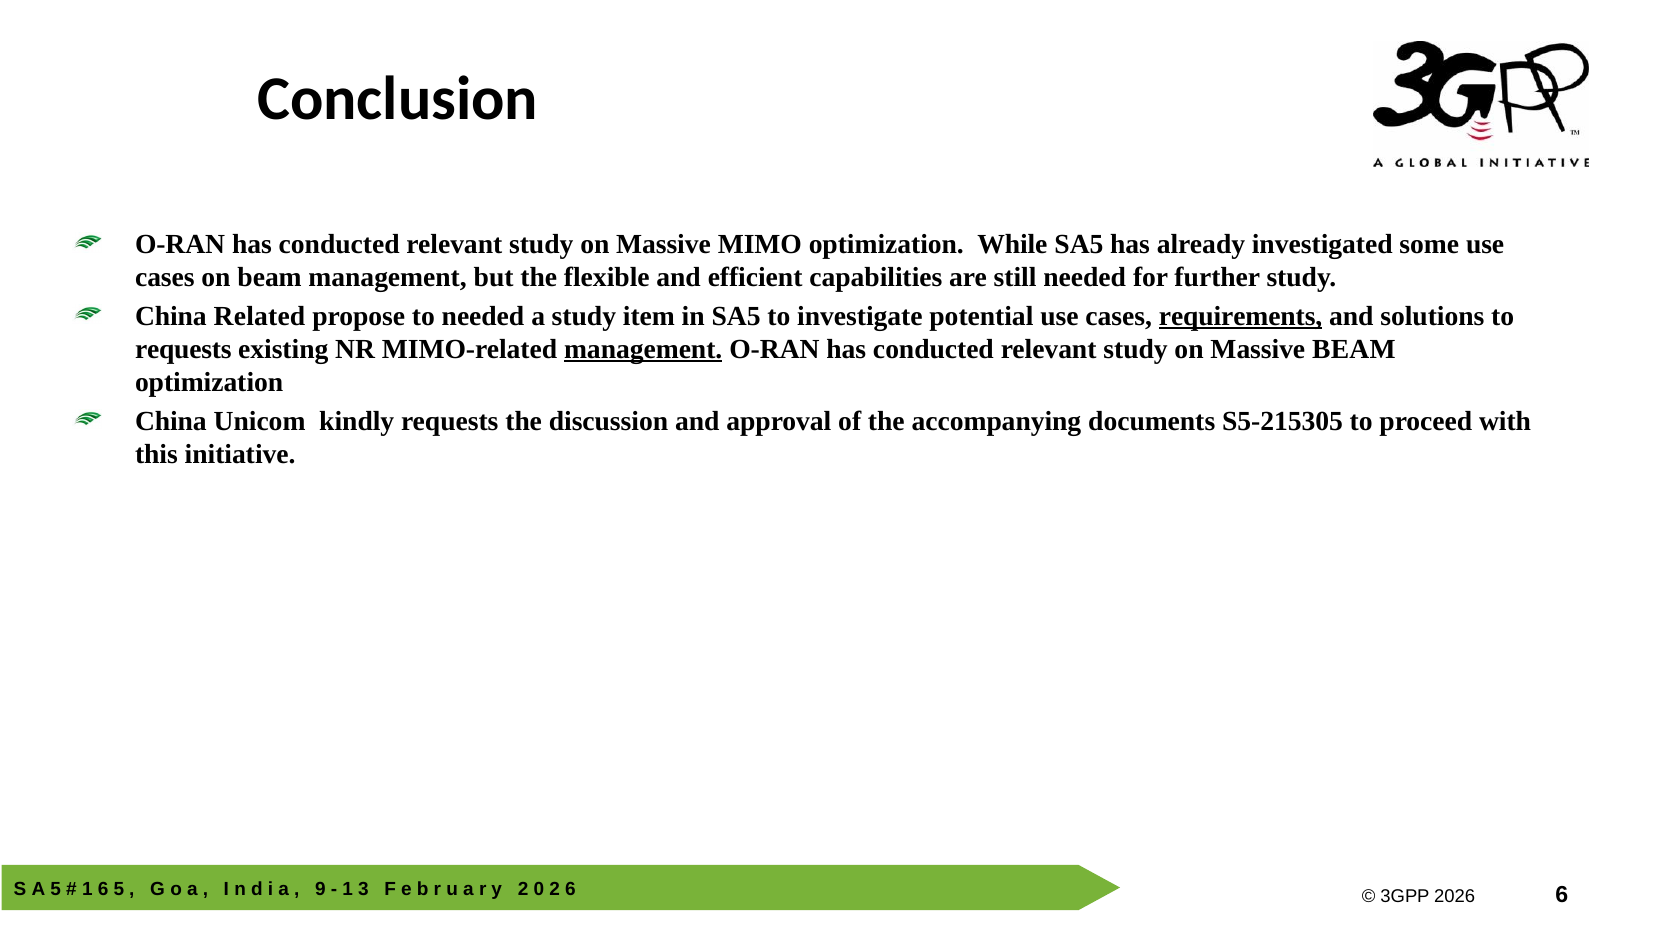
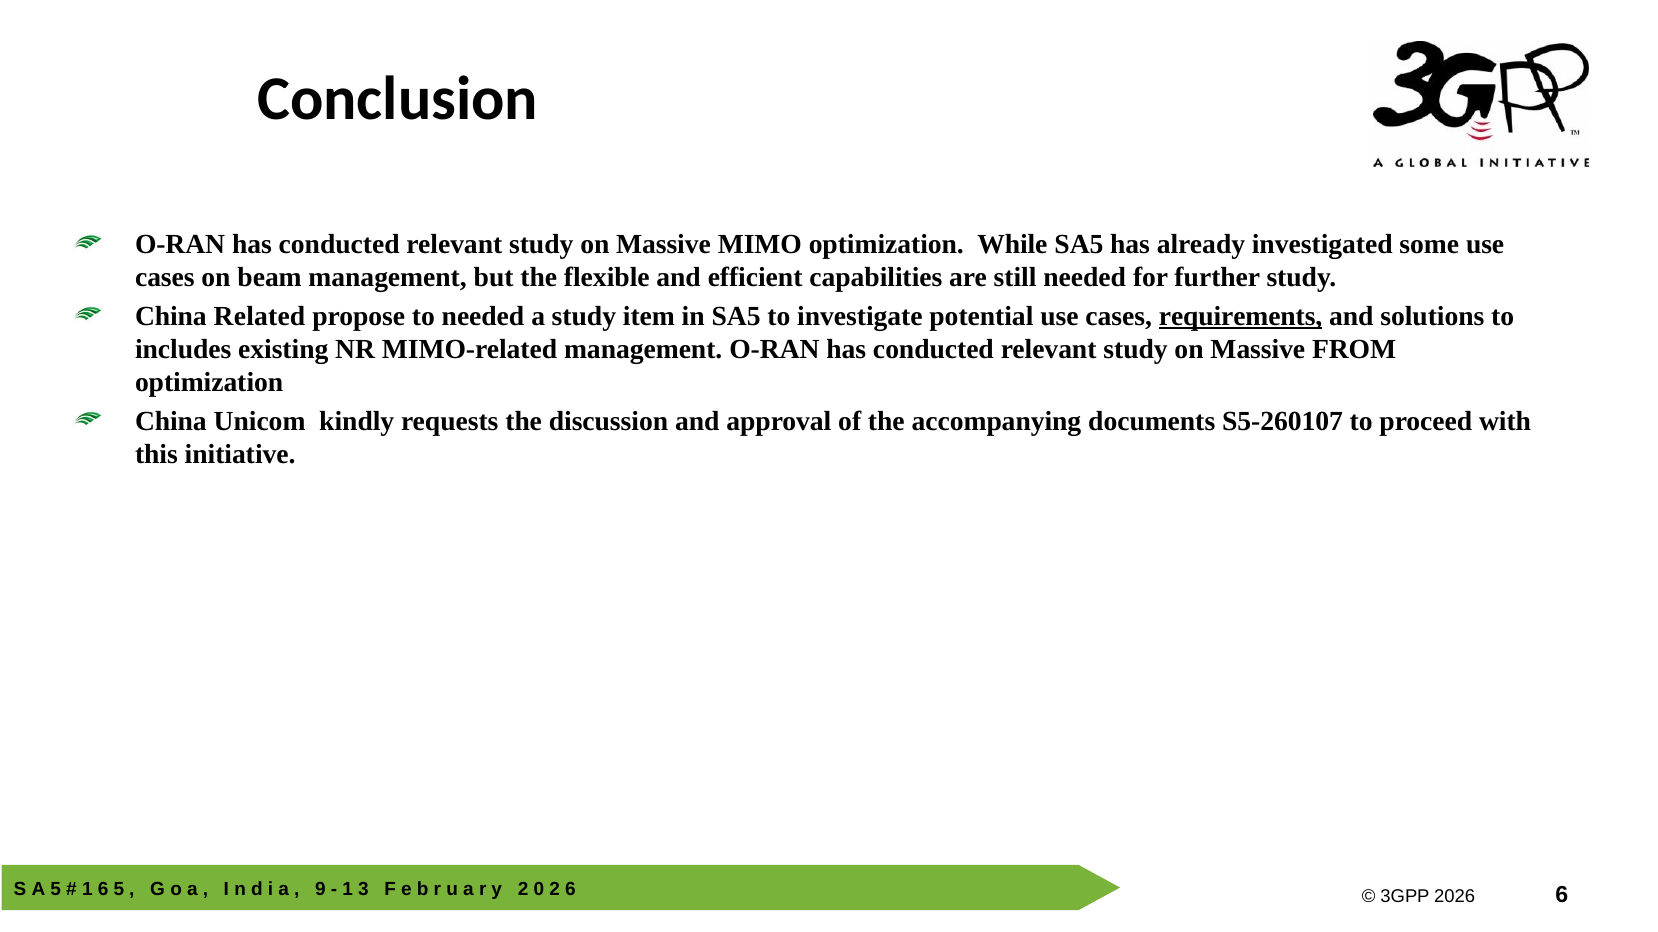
requests: requests -> includes (183, 349)
management underline: present -> none (643, 349)
Massive BEAM: BEAM -> FROM (1354, 349)
S5-215305: S5-215305 -> S5-260107 (1282, 421)
